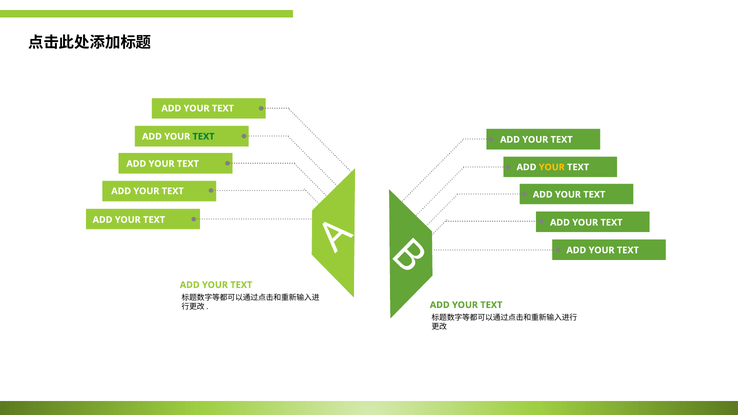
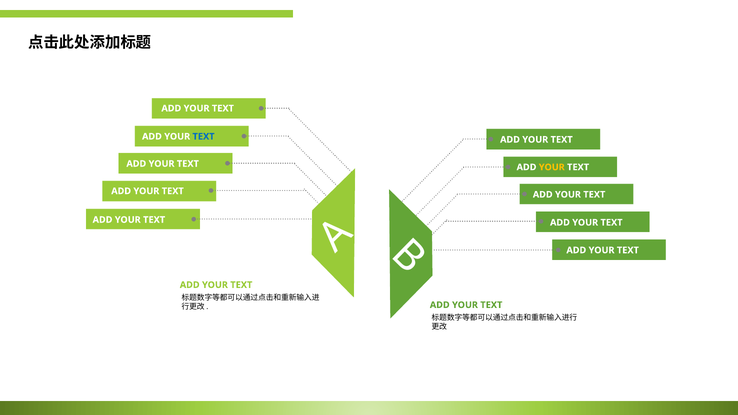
TEXT colour: green -> blue (204, 137)
